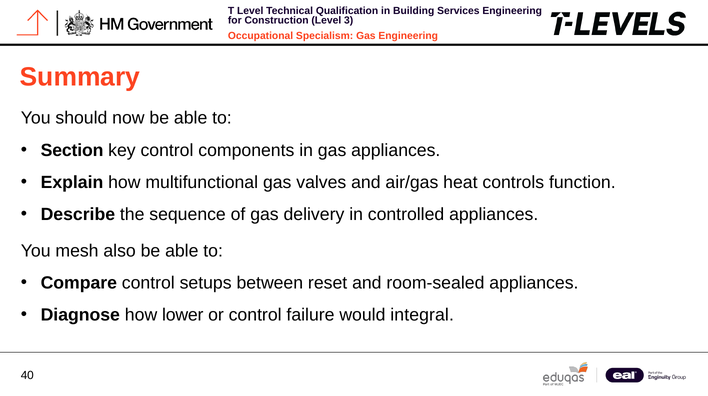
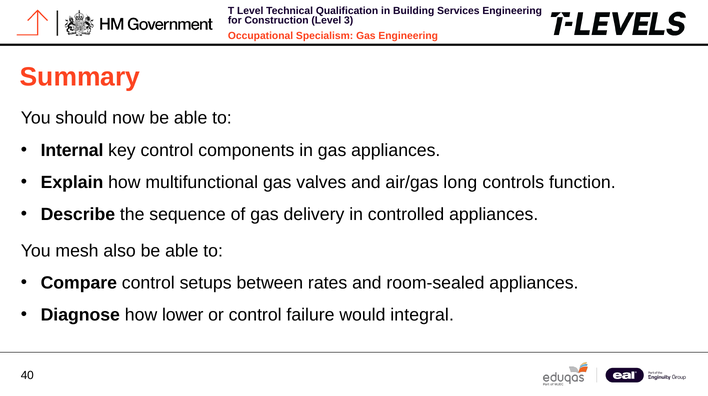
Section: Section -> Internal (72, 150)
heat: heat -> long (460, 182)
reset: reset -> rates (328, 283)
